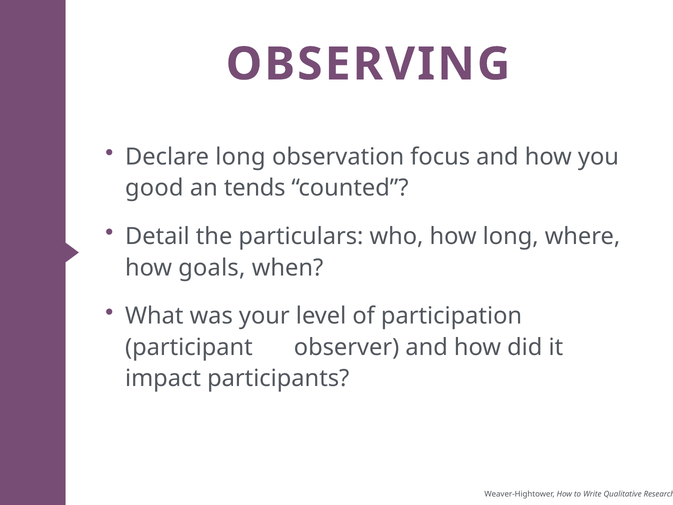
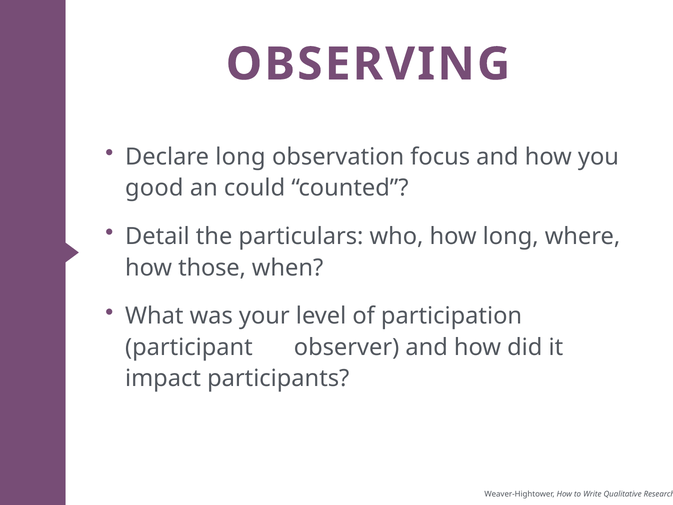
tends: tends -> could (255, 188)
goals: goals -> those (212, 268)
